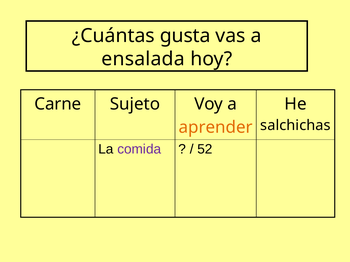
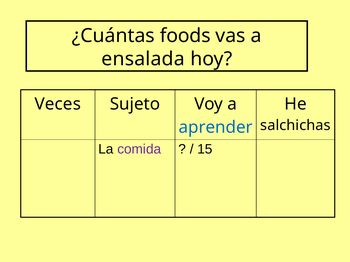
gusta: gusta -> foods (185, 36)
Carne: Carne -> Veces (58, 104)
aprender colour: orange -> blue (216, 127)
52: 52 -> 15 (205, 149)
